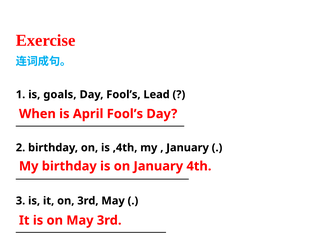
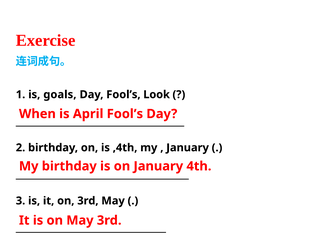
Lead: Lead -> Look (157, 95)
